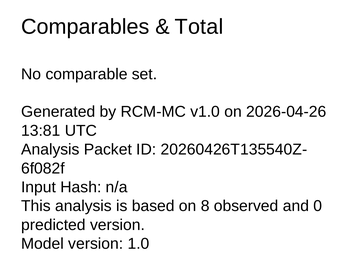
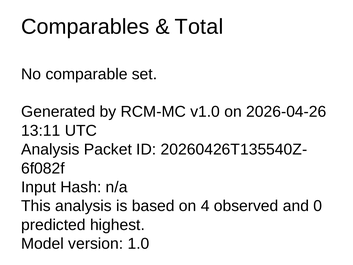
13:81: 13:81 -> 13:11 (41, 131)
8: 8 -> 4 (205, 206)
predicted version: version -> highest (117, 225)
